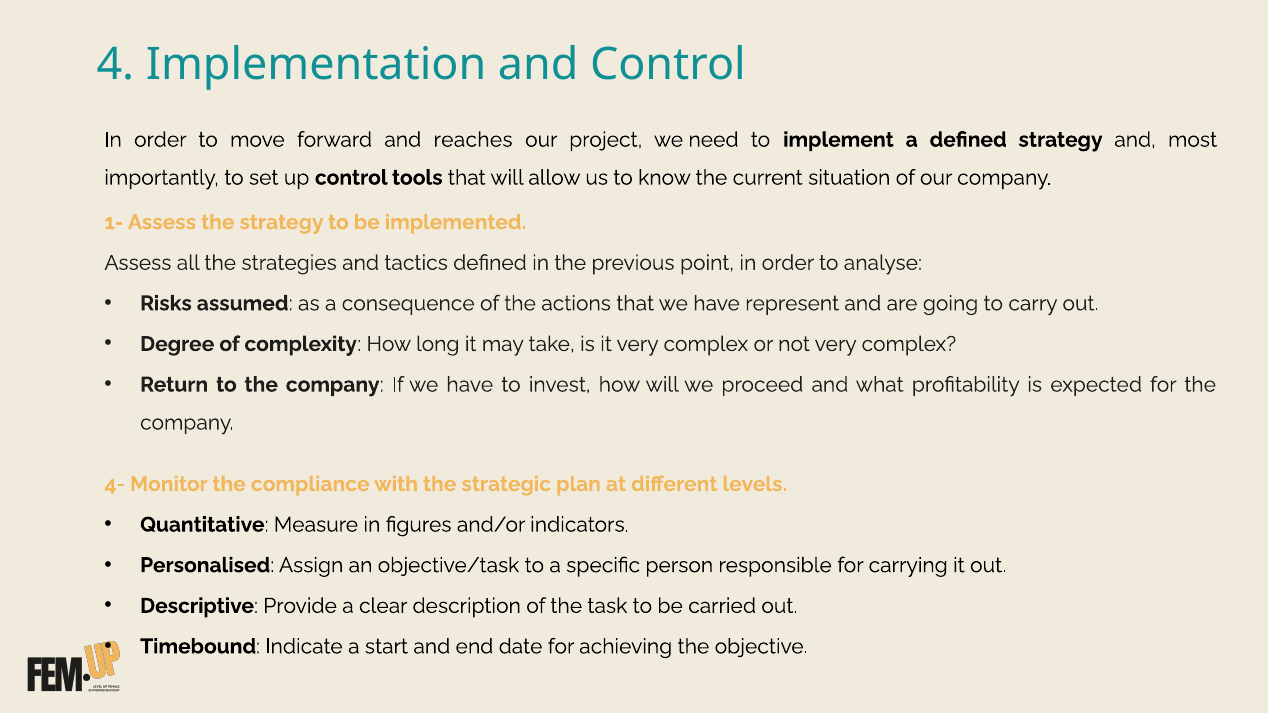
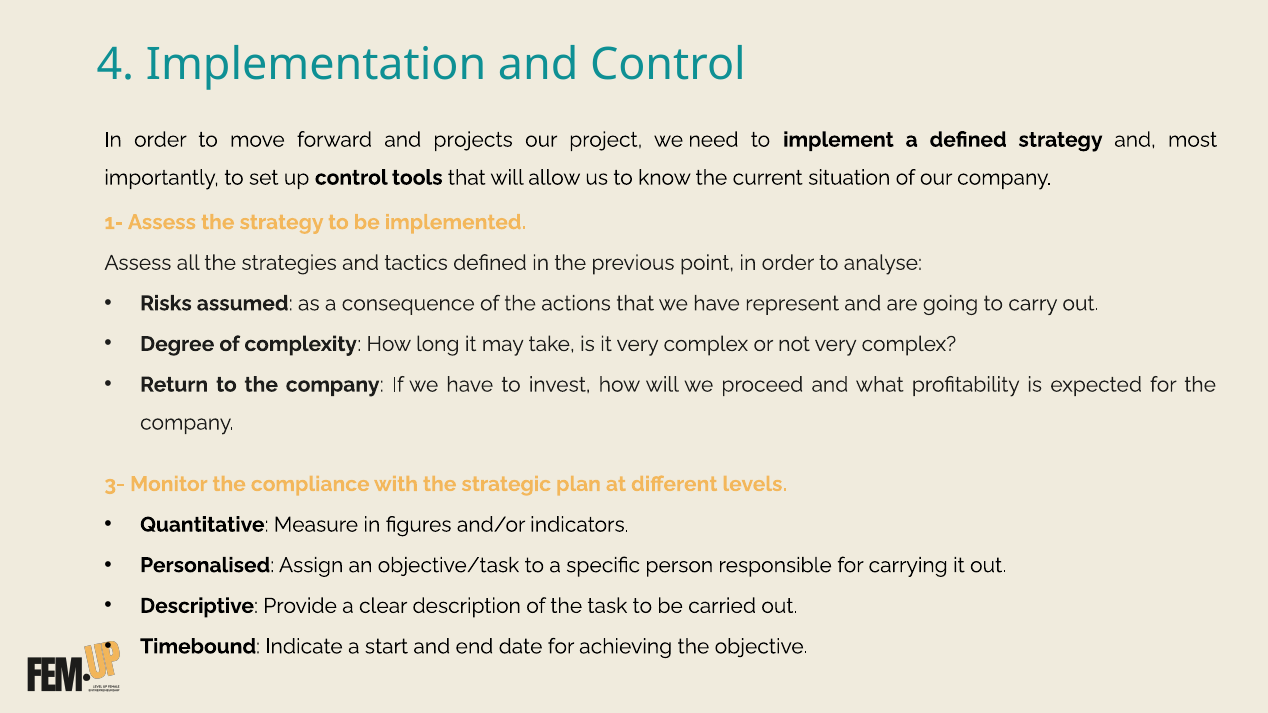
reaches: reaches -> projects (473, 140)
4-: 4- -> 3- (115, 484)
